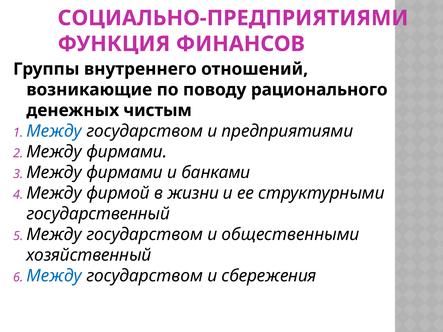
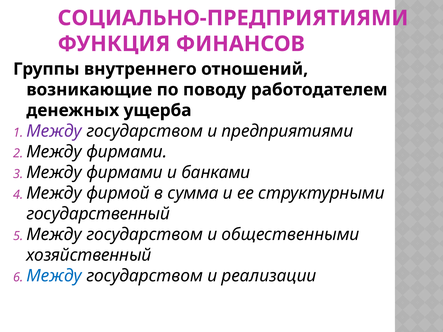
рационального: рационального -> работодателем (319, 90)
чистым: чистым -> ущерба (158, 110)
Между colour: blue -> purple (54, 131)
жизни: жизни -> сумма (193, 193)
сбережения: сбережения -> реализации (269, 276)
